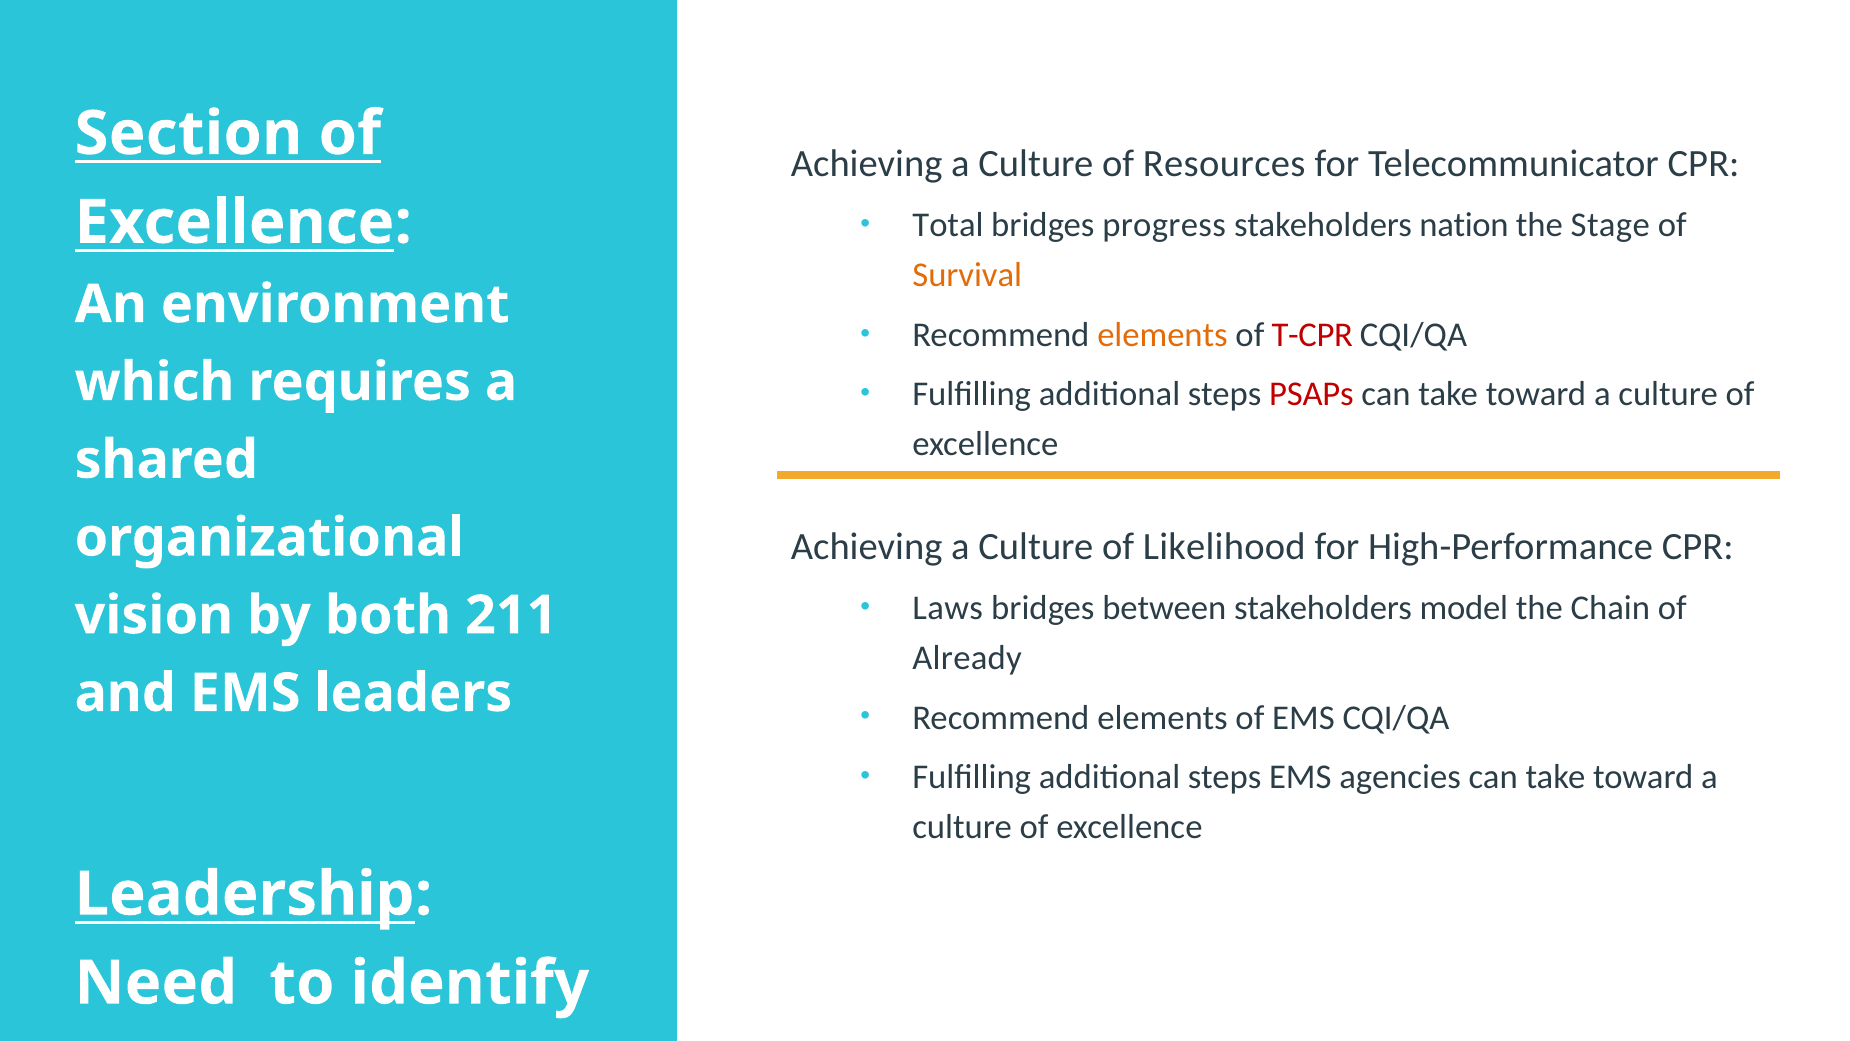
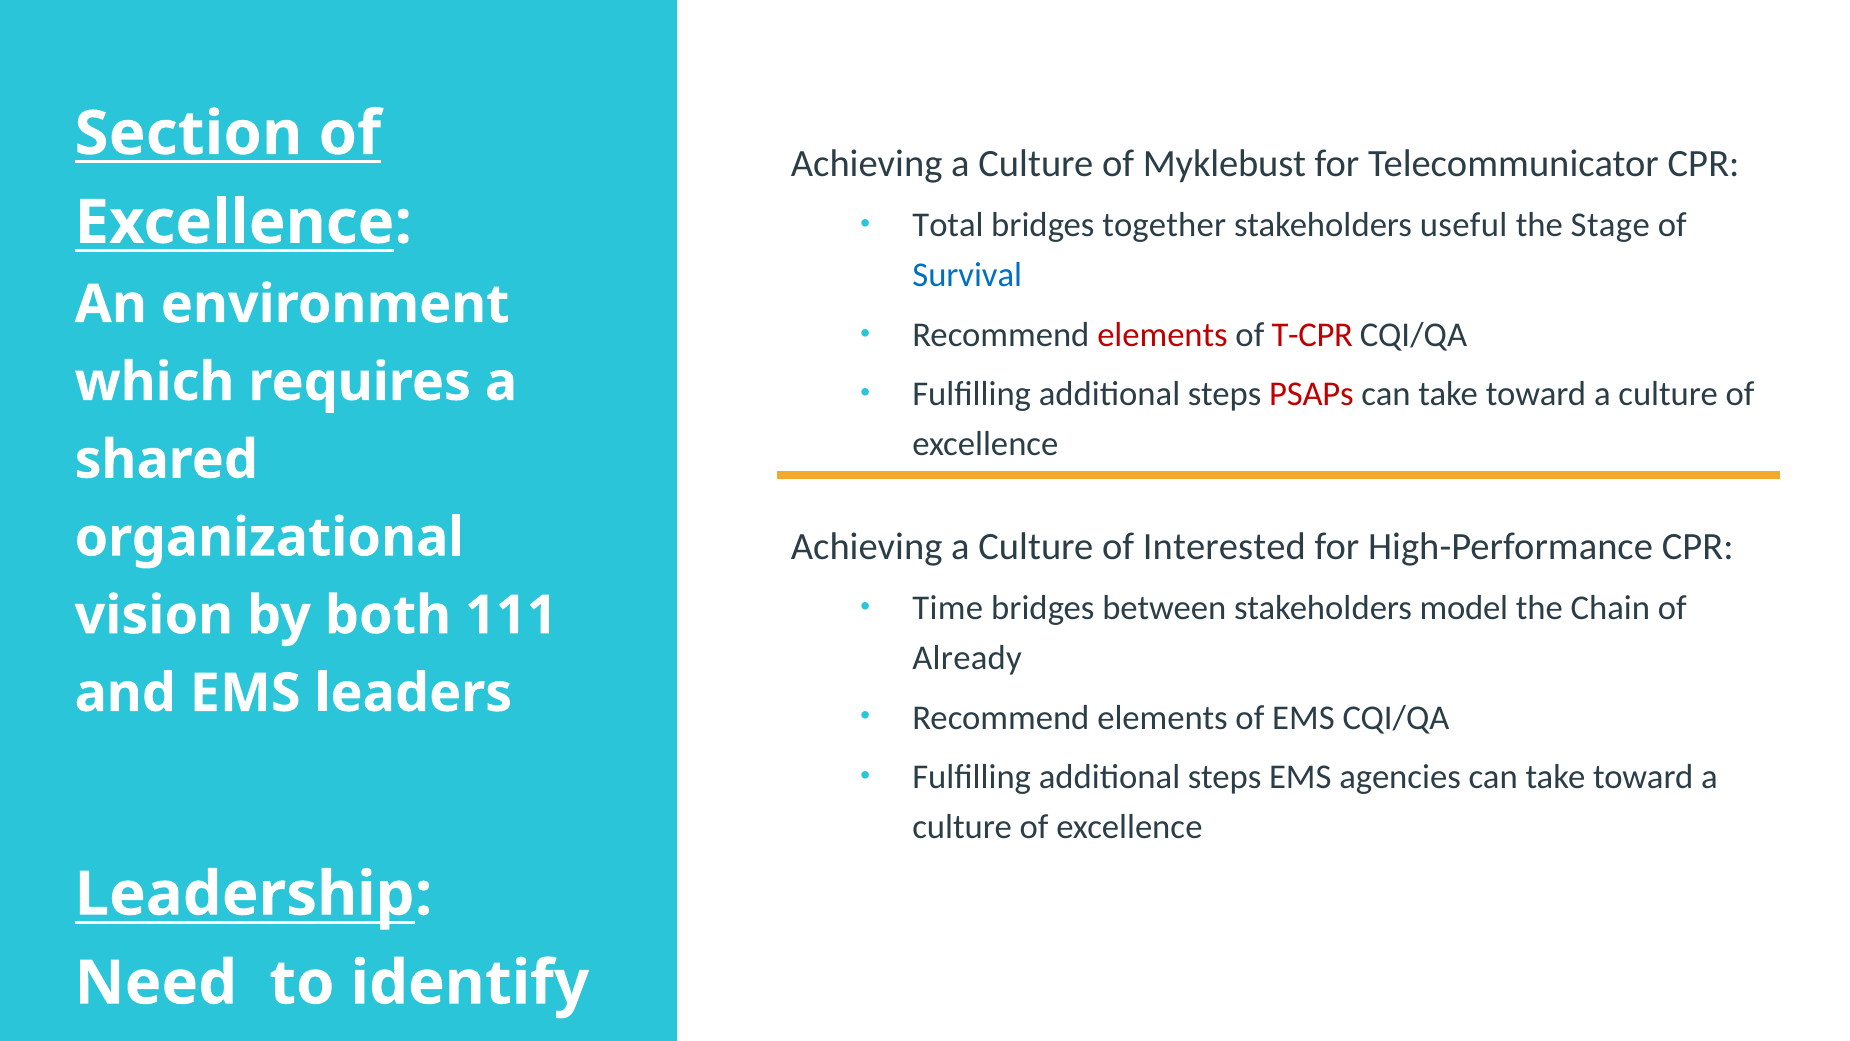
Resources: Resources -> Myklebust (1224, 164)
progress: progress -> together (1164, 225)
nation: nation -> useful (1464, 225)
Survival colour: orange -> blue (967, 275)
elements colour: orange -> red (1163, 335)
Likelihood: Likelihood -> Interested (1224, 546)
Laws: Laws -> Time (948, 608)
211: 211 -> 111 (511, 615)
